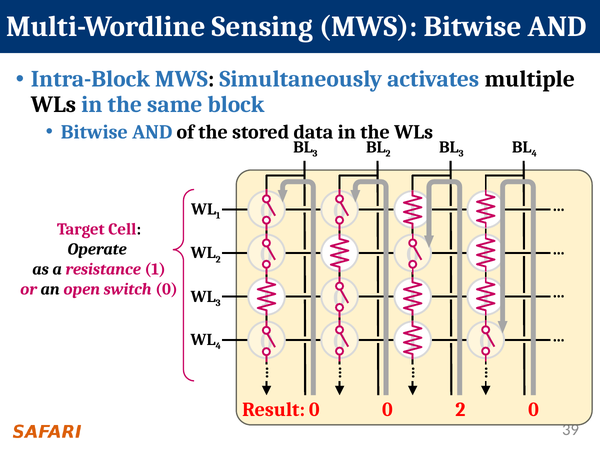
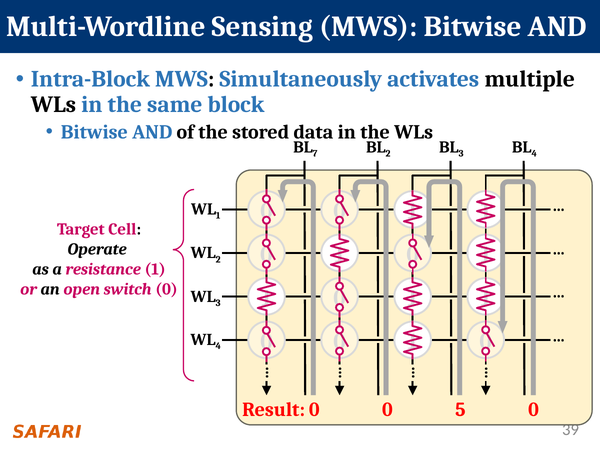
3: 3 -> 7 (315, 154)
0 2: 2 -> 5 (460, 410)
